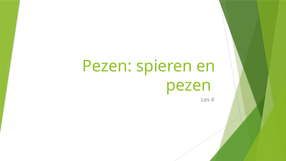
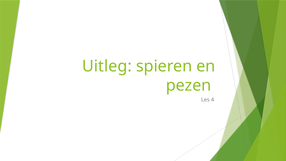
Pezen: Pezen -> Uitleg (107, 66)
